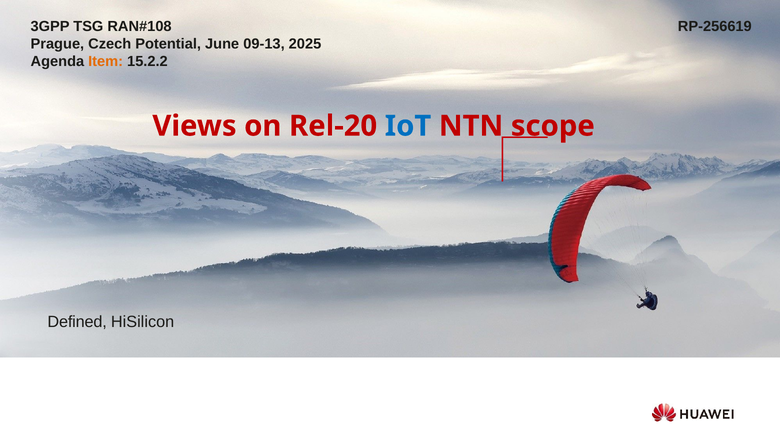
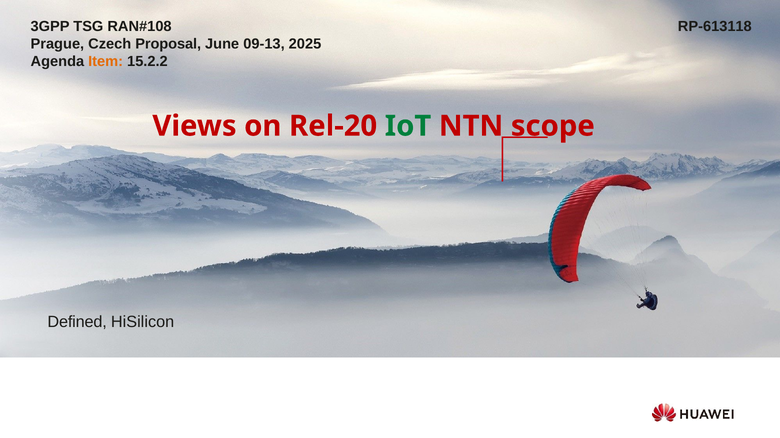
RP-256619: RP-256619 -> RP-613118 (715, 27)
Potential: Potential -> Proposal (168, 44)
IoT colour: blue -> green (408, 126)
